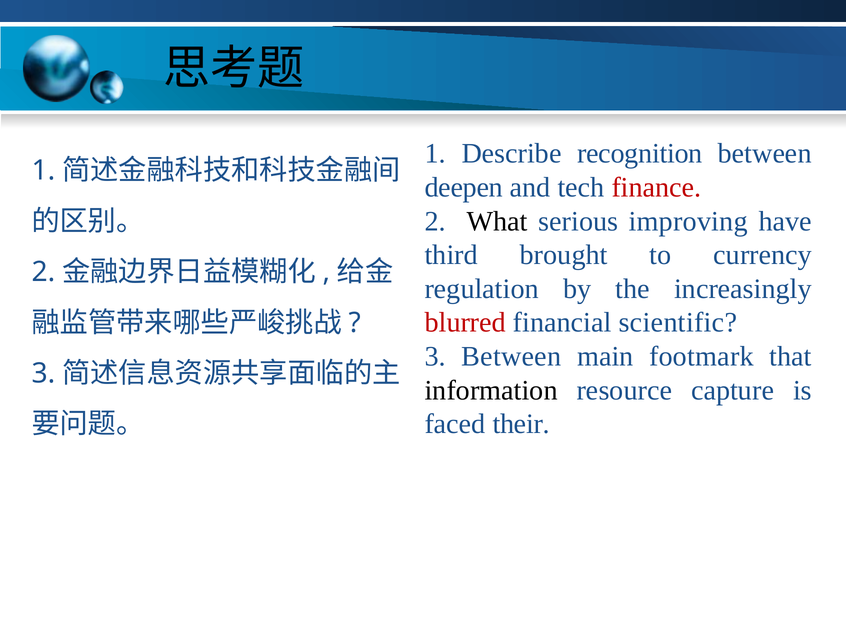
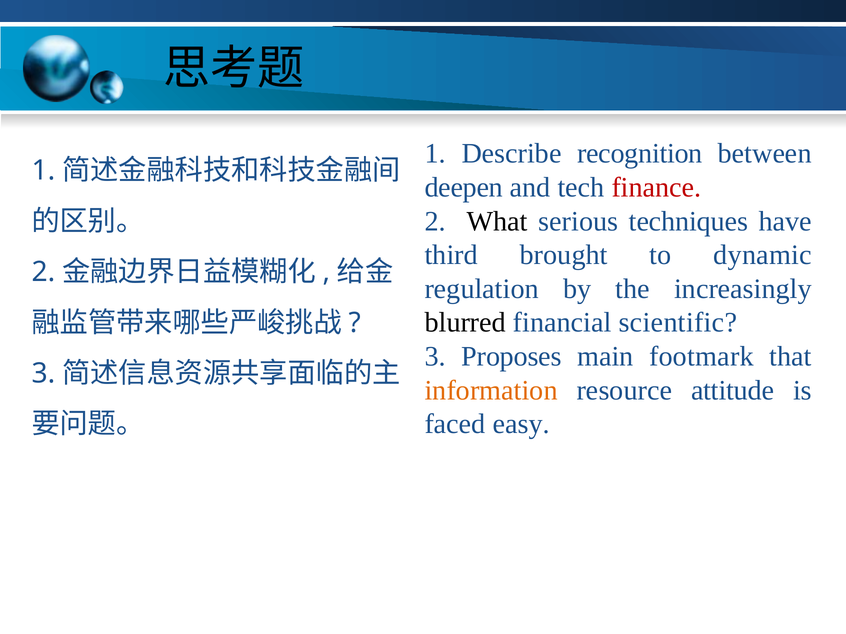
improving: improving -> techniques (688, 221)
currency: currency -> dynamic (763, 255)
blurred colour: red -> black (465, 323)
3 Between: Between -> Proposes (512, 357)
information colour: black -> orange (491, 391)
capture: capture -> attitude (733, 391)
their: their -> easy (521, 424)
